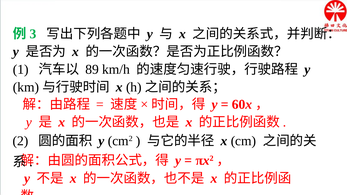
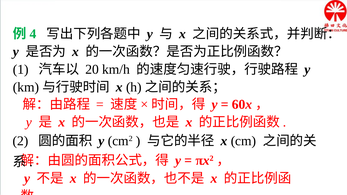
3: 3 -> 4 (33, 34)
89: 89 -> 20 (92, 70)
